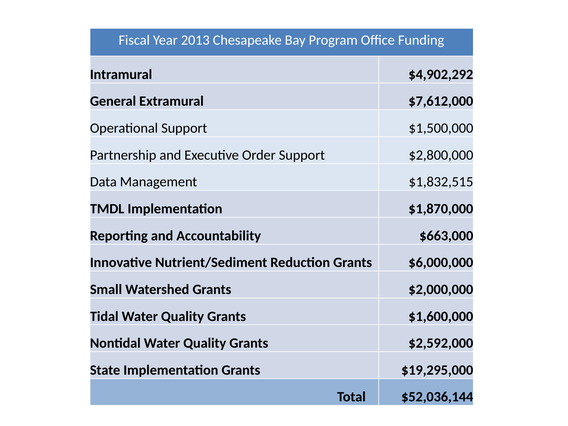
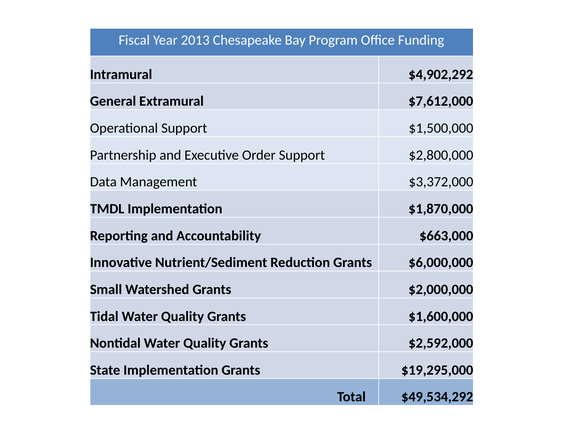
$1,832,515: $1,832,515 -> $3,372,000 (441, 182)
$52,036,144: $52,036,144 -> $49,534,292 (437, 397)
